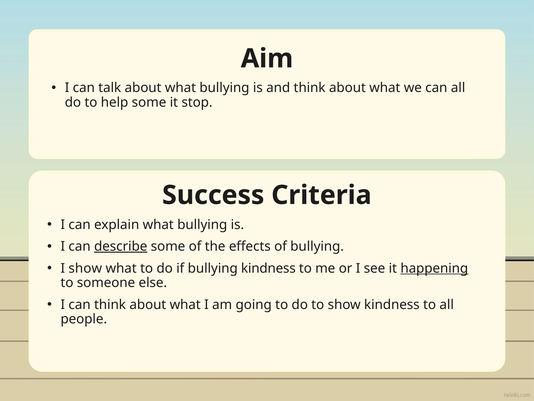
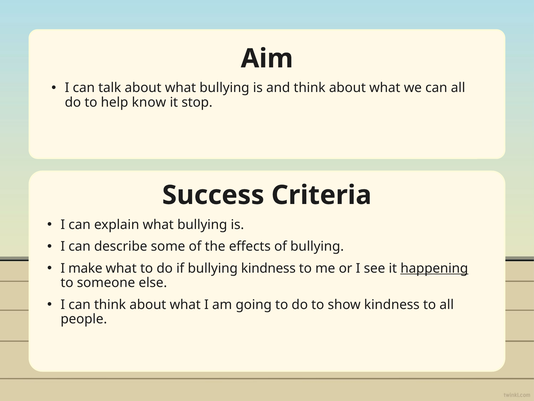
help some: some -> know (149, 102)
describe underline: present -> none (121, 246)
I show: show -> make (85, 268)
